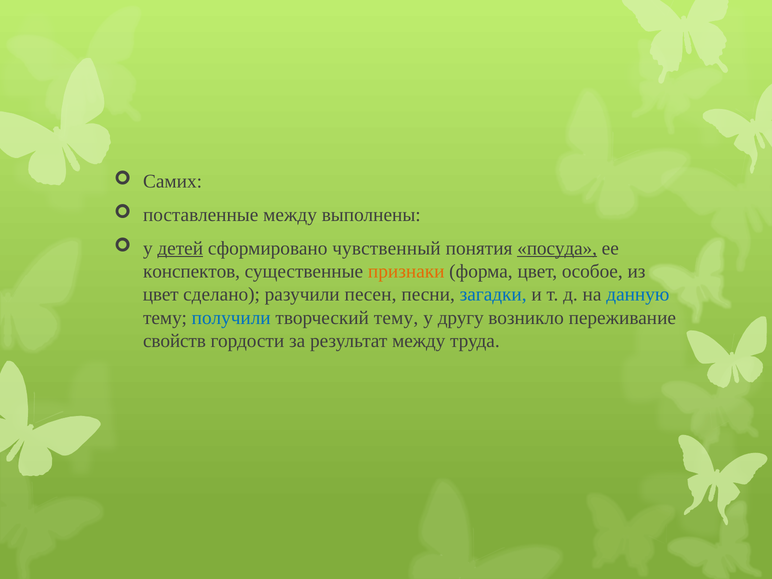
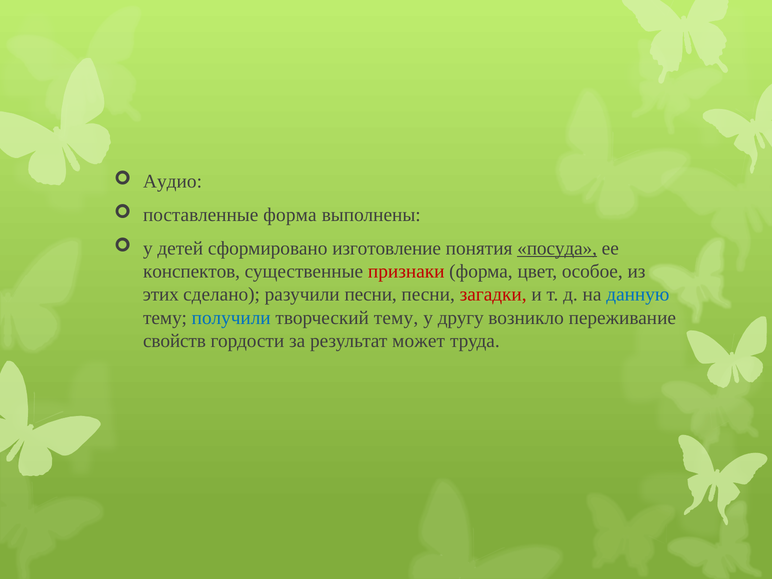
Самих: Самих -> Аудио (173, 181)
поставленные между: между -> форма (290, 215)
детей underline: present -> none (180, 248)
чувственный: чувственный -> изготовление (387, 248)
признаки colour: orange -> red (406, 271)
цвет: цвет -> этих (161, 295)
разучили песен: песен -> песни (371, 295)
загадки colour: blue -> red (493, 295)
результат между: между -> может (419, 341)
